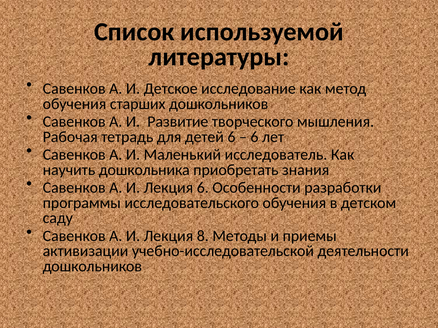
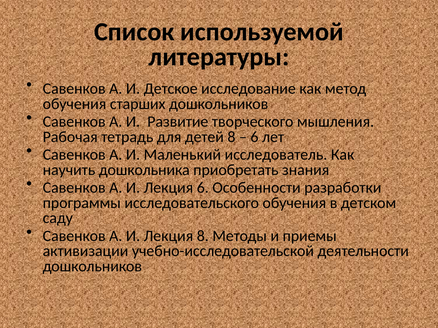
детей 6: 6 -> 8 (231, 137)
